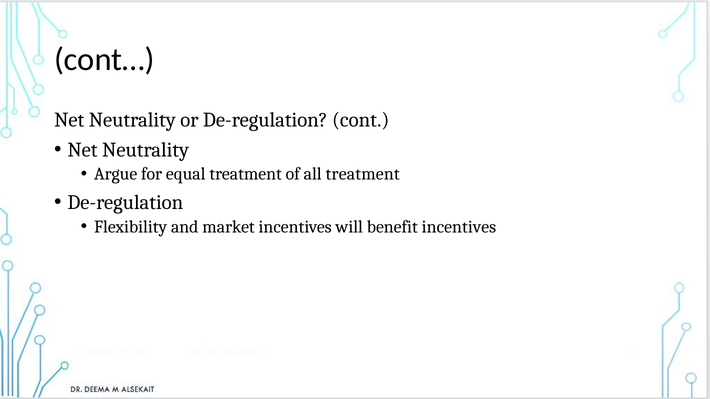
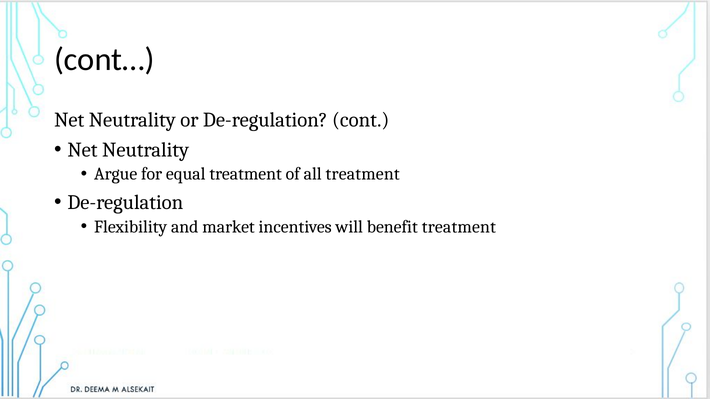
benefit incentives: incentives -> treatment (459, 227)
